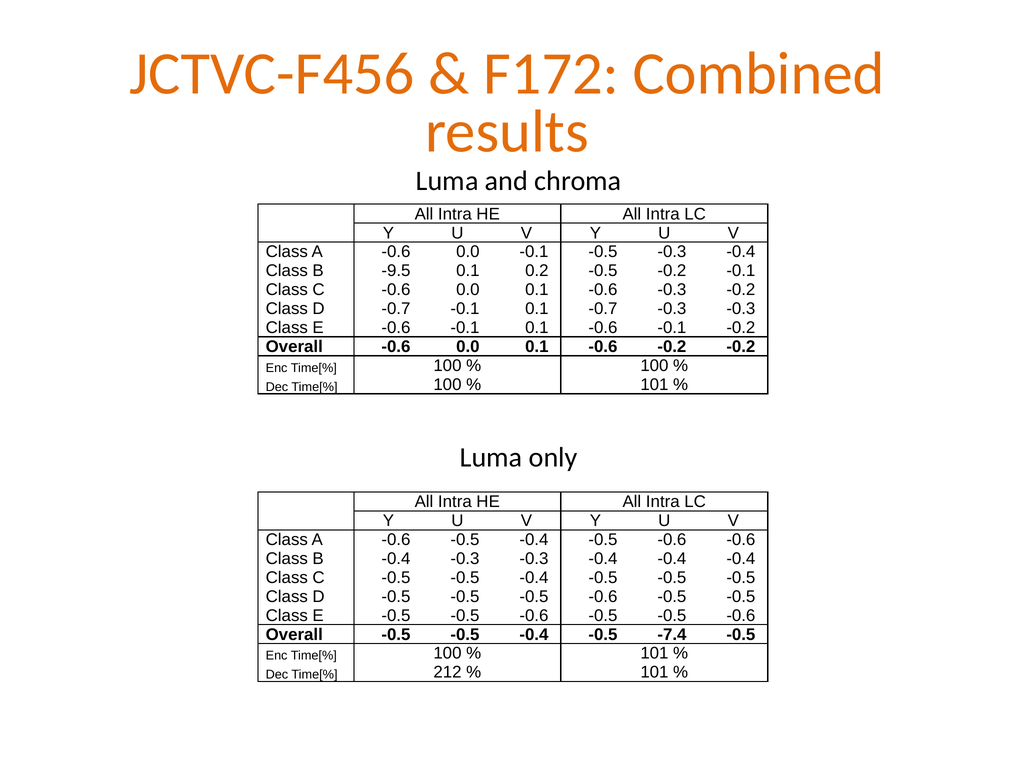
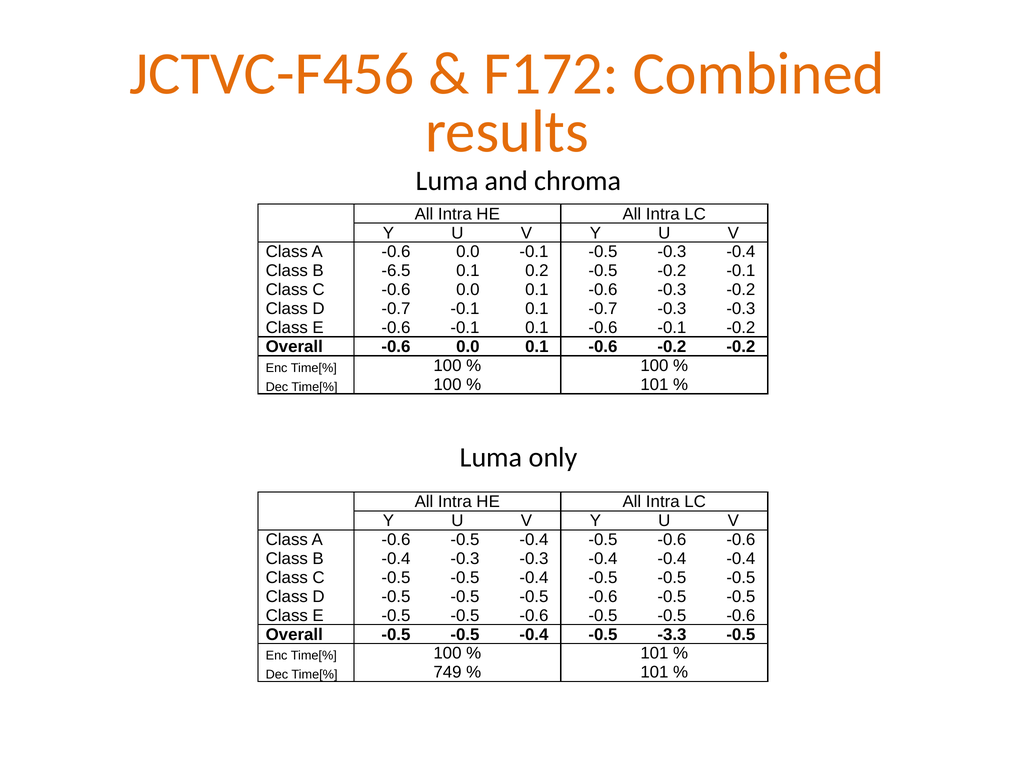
-9.5: -9.5 -> -6.5 (396, 271)
-7.4: -7.4 -> -3.3 (672, 635)
212: 212 -> 749 (447, 673)
